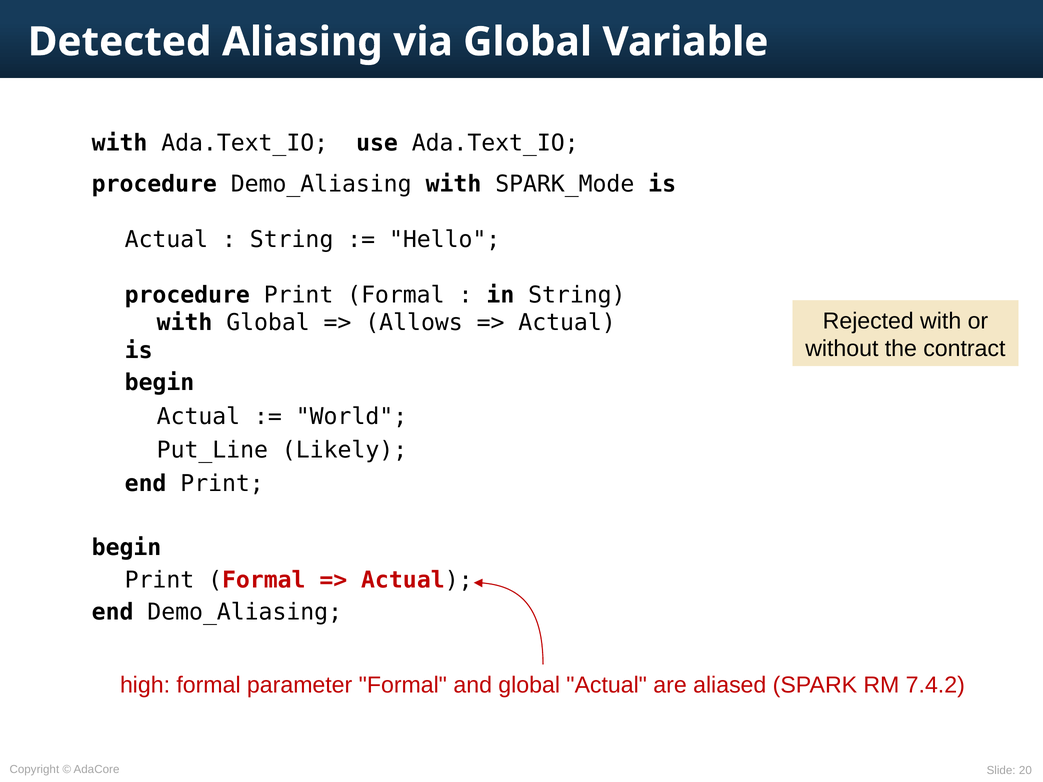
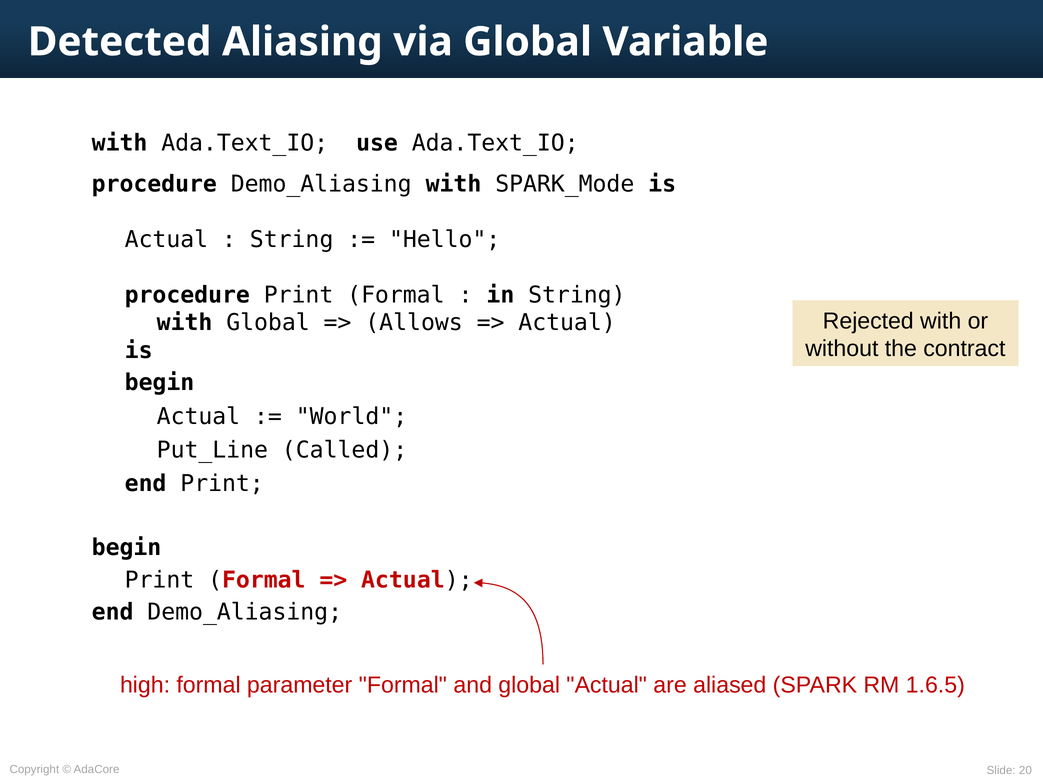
Likely: Likely -> Called (345, 450)
7.4.2: 7.4.2 -> 1.6.5 (935, 685)
